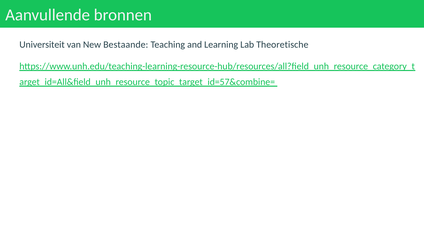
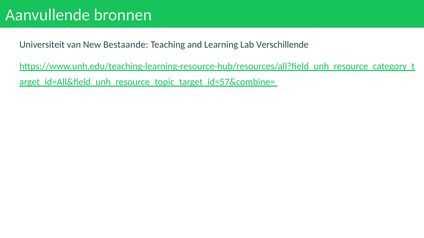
Theoretische: Theoretische -> Verschillende (282, 45)
